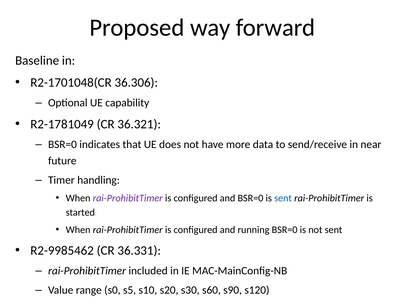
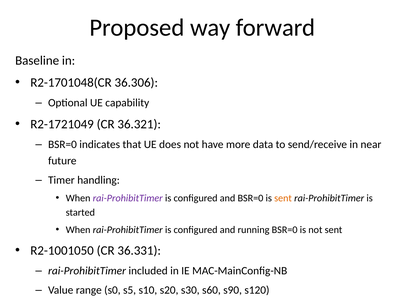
R2-1781049: R2-1781049 -> R2-1721049 (62, 124)
sent colour: blue -> orange (283, 198)
R2-9985462: R2-9985462 -> R2-1001050 (62, 250)
